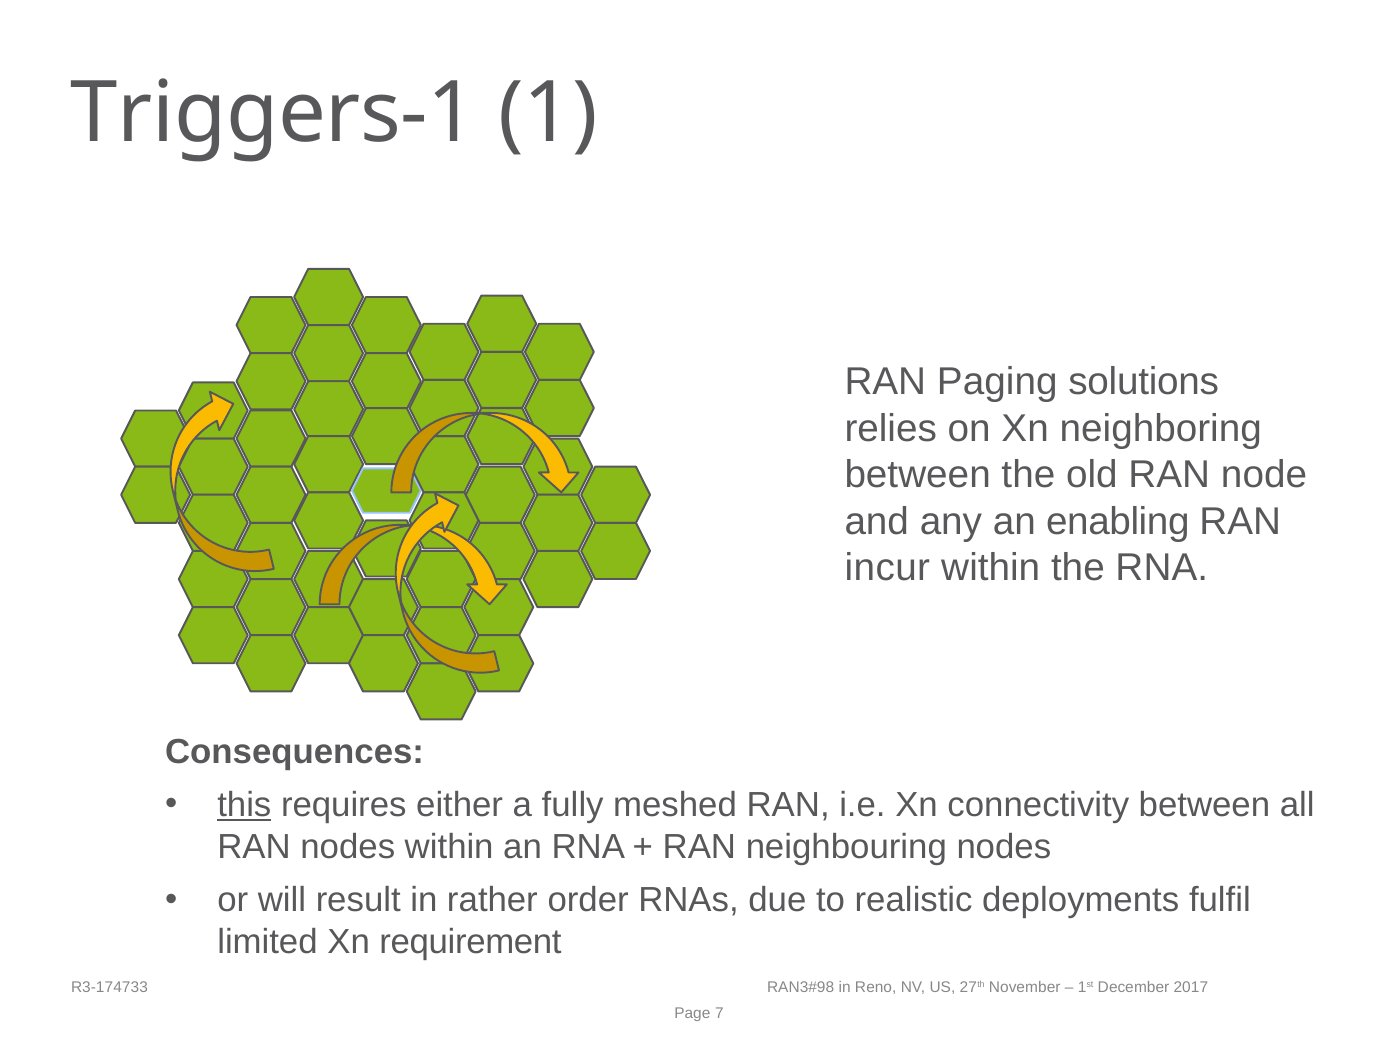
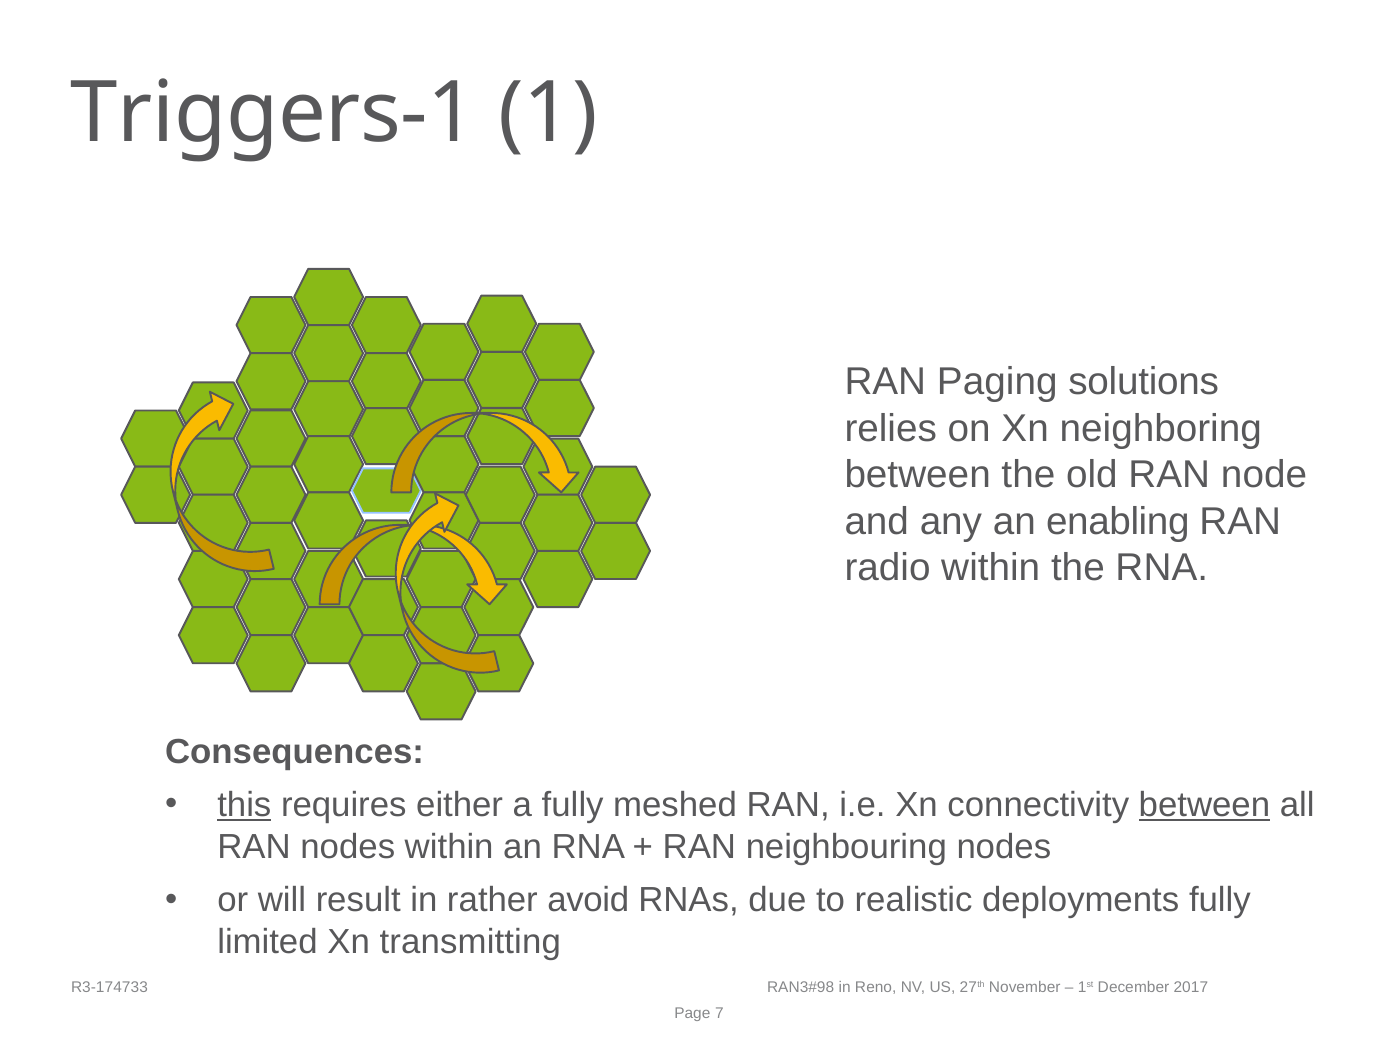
incur: incur -> radio (888, 568)
between underline: none -> present (1204, 805)
order: order -> avoid (588, 900)
deployments fulfil: fulfil -> fully (1220, 900)
requirement: requirement -> transmitting (470, 942)
